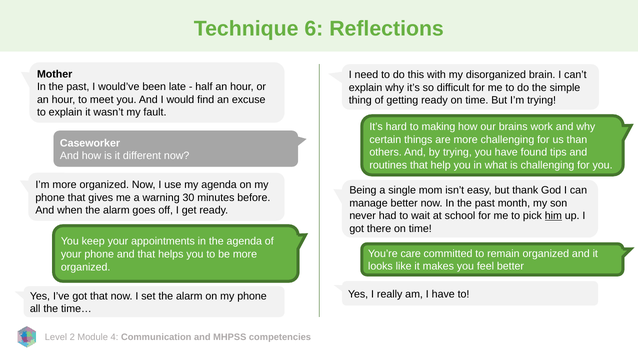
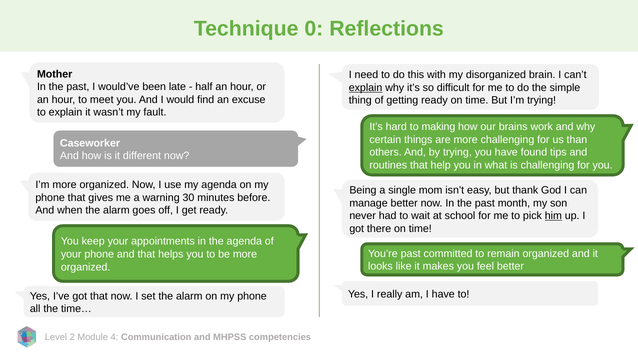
6: 6 -> 0 (314, 29)
explain underline: none -> present (366, 88)
You’re care: care -> past (411, 254)
